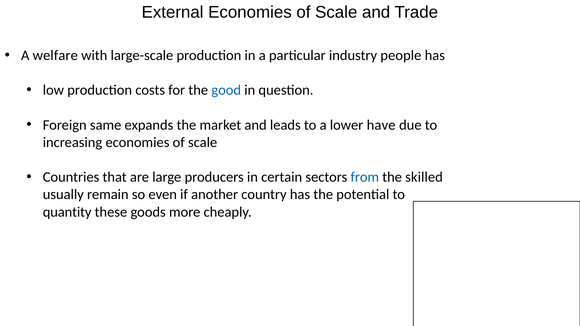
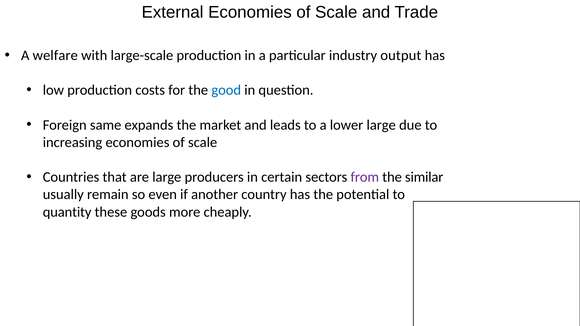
people: people -> output (401, 55)
lower have: have -> large (381, 125)
from colour: blue -> purple (365, 177)
skilled: skilled -> similar (424, 177)
